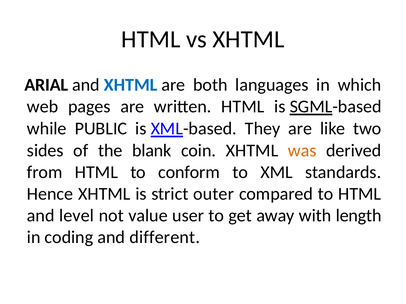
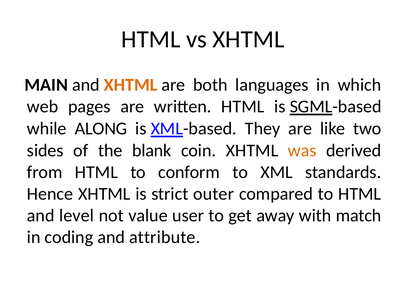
ARIAL: ARIAL -> MAIN (46, 85)
XHTML colour: blue -> orange (131, 85)
PUBLIC: PUBLIC -> ALONG (101, 129)
length: length -> match (359, 216)
different: different -> attribute (165, 238)
